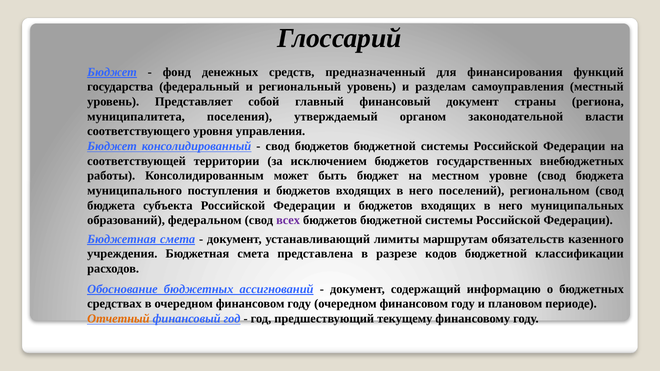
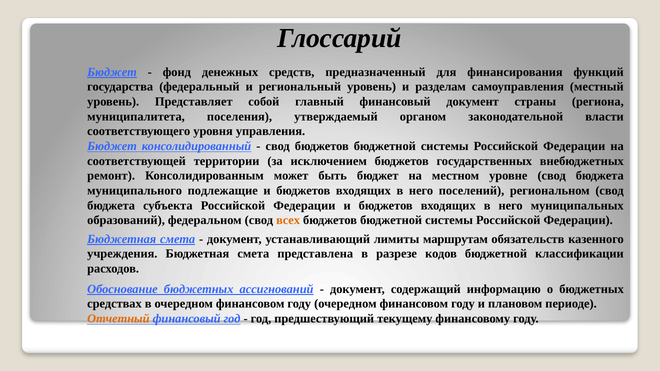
работы: работы -> ремонт (111, 176)
поступления: поступления -> подлежащие (223, 191)
всех colour: purple -> orange (288, 221)
